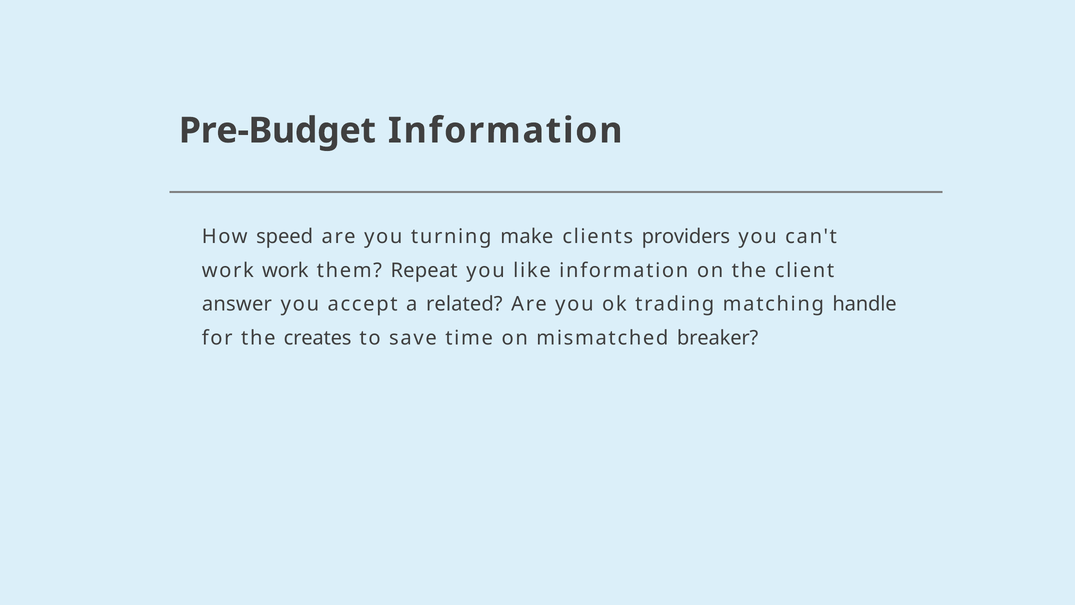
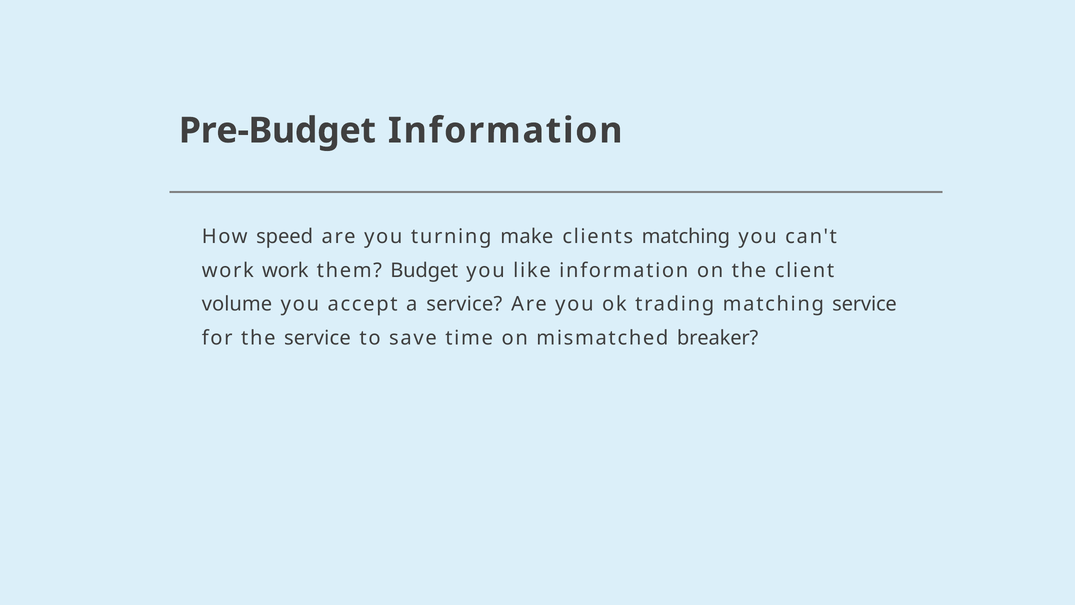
clients providers: providers -> matching (686, 236)
Repeat: Repeat -> Budget (424, 270)
answer: answer -> volume (237, 304)
a related: related -> service (464, 304)
matching handle: handle -> service (865, 304)
the creates: creates -> service (317, 338)
